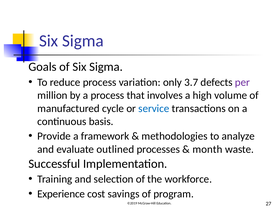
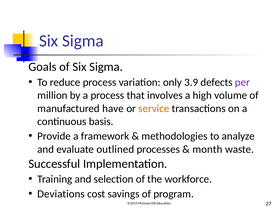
3.7: 3.7 -> 3.9 (191, 82)
cycle: cycle -> have (113, 108)
service colour: blue -> orange (154, 108)
Experience: Experience -> Deviations (61, 194)
